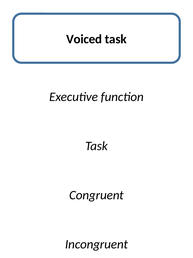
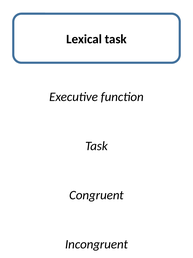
Voiced: Voiced -> Lexical (84, 39)
